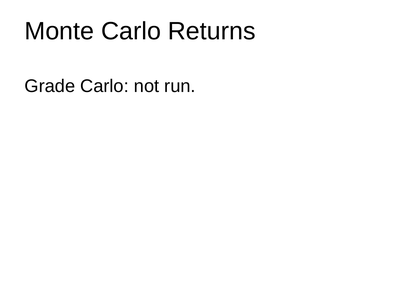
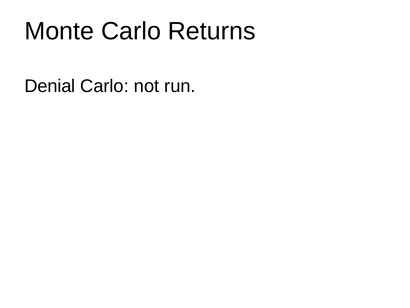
Grade: Grade -> Denial (50, 86)
